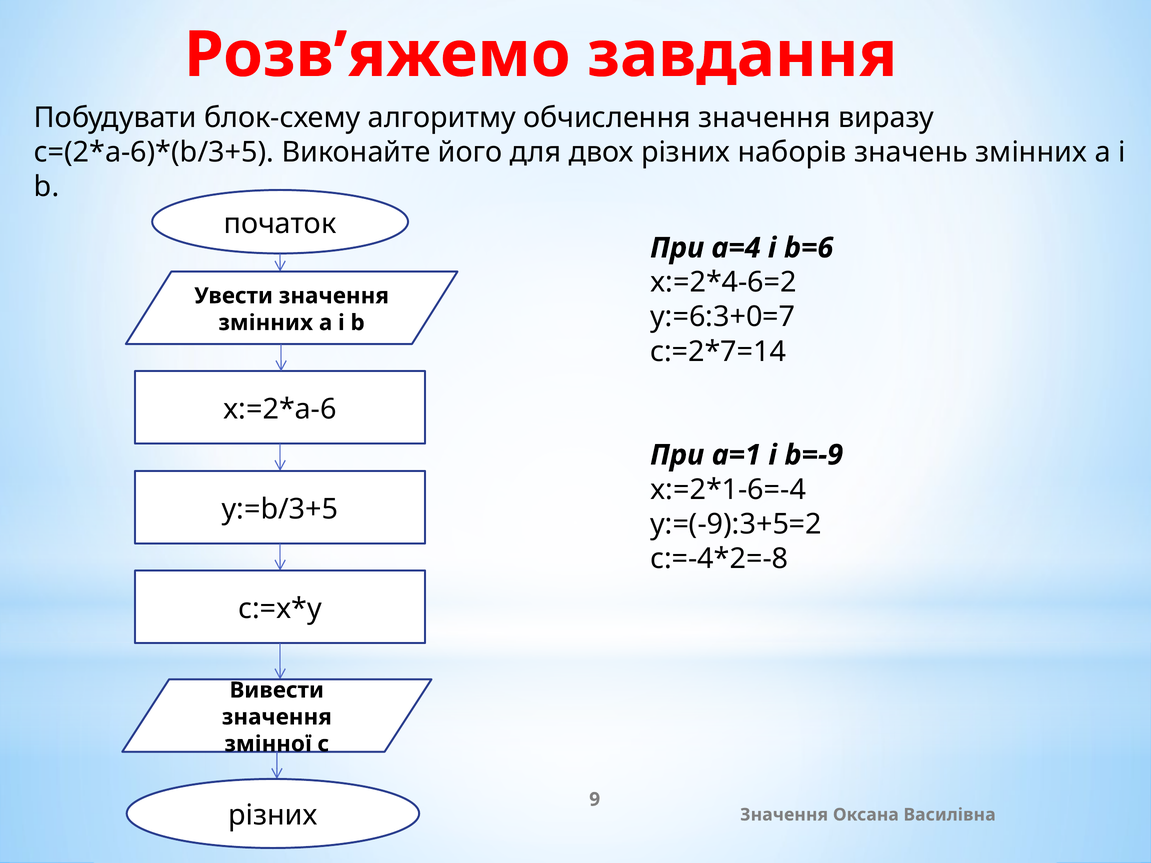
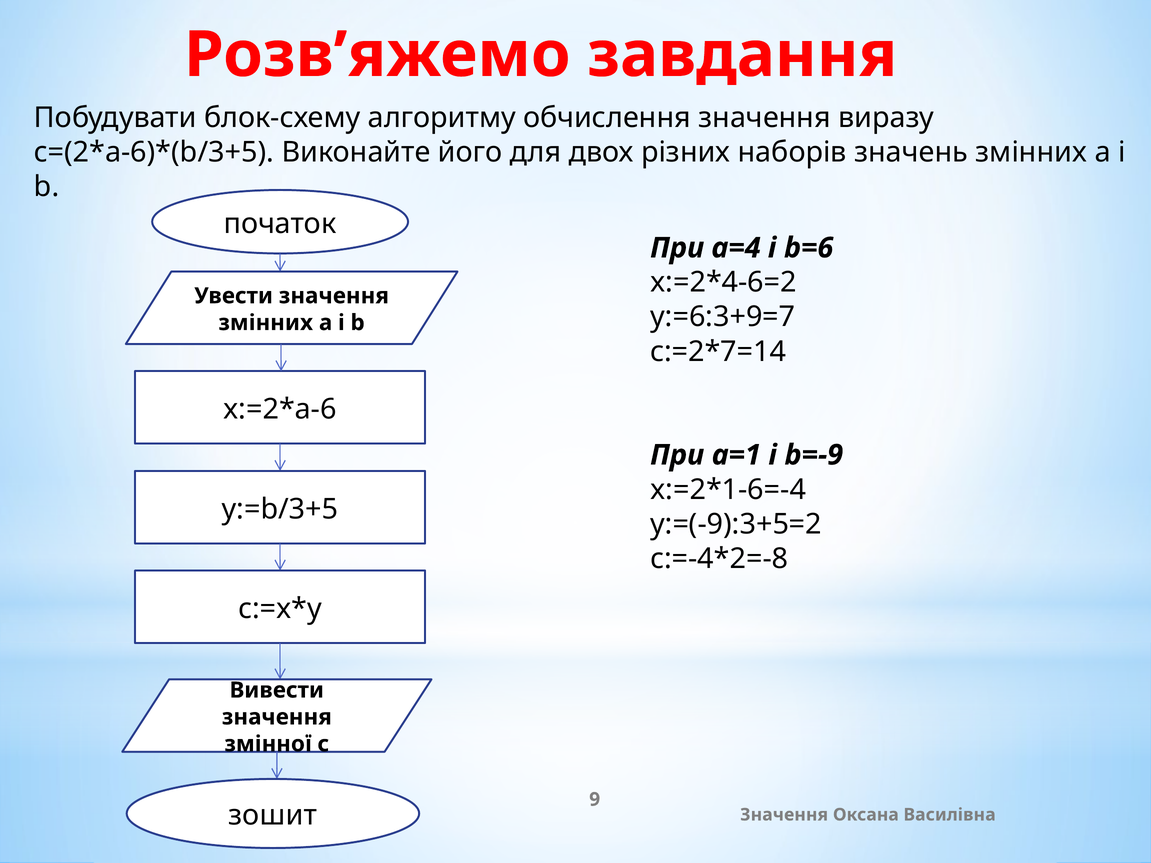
y:=6:3+0=7: y:=6:3+0=7 -> y:=6:3+9=7 (723, 317)
різних: різних -> зошит (273, 816)
